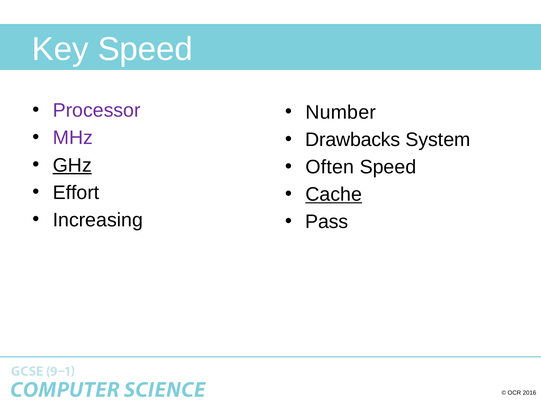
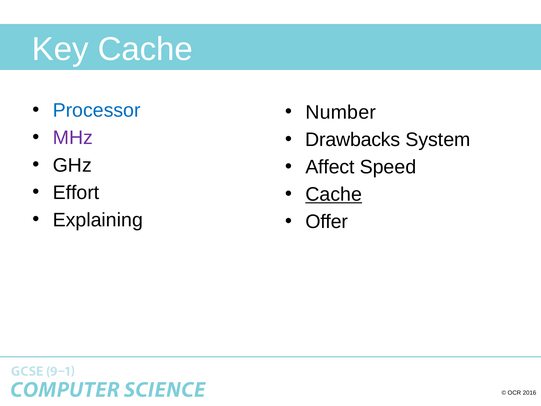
Key Speed: Speed -> Cache (145, 49)
Processor colour: purple -> blue (97, 110)
GHz underline: present -> none (72, 165)
Often: Often -> Affect (330, 167)
Increasing: Increasing -> Explaining (98, 220)
Pass: Pass -> Offer (327, 222)
